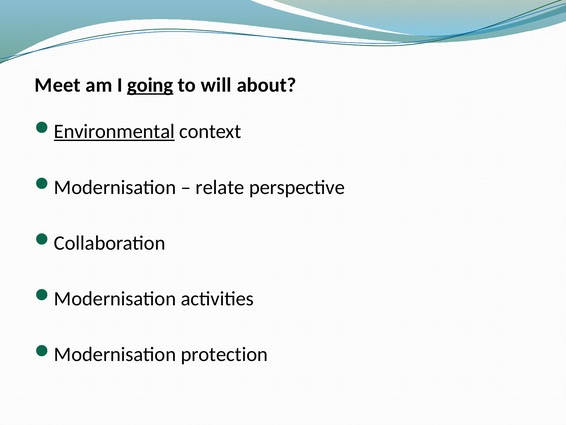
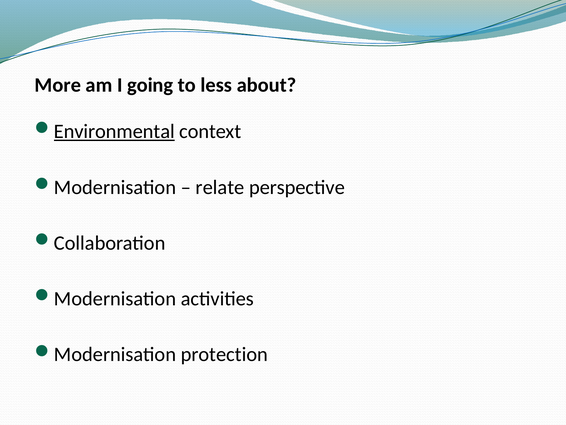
Meet: Meet -> More (58, 85)
going underline: present -> none (150, 85)
will: will -> less (216, 85)
